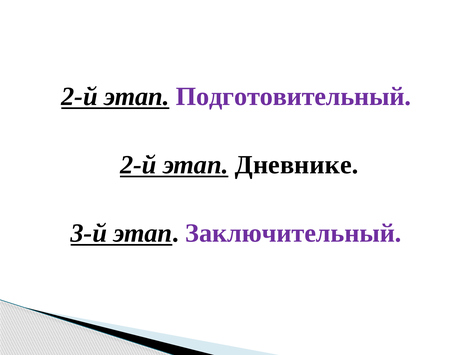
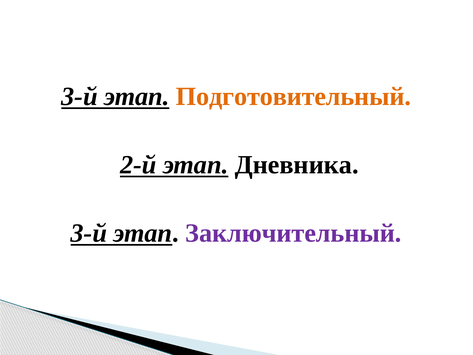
2-й: 2-й -> 3-й (79, 97)
Подготовительный colour: purple -> orange (293, 97)
Дневнике: Дневнике -> Дневника (297, 165)
